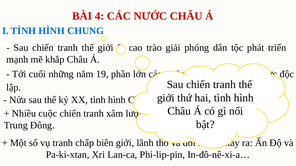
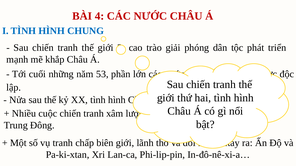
19: 19 -> 53 (102, 74)
